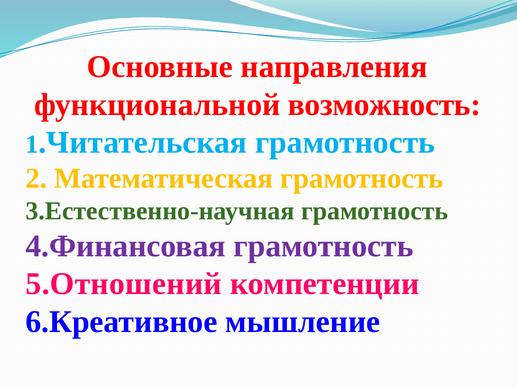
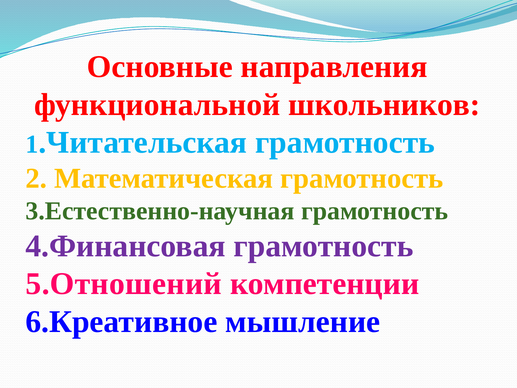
возможность: возможность -> школьников (384, 105)
